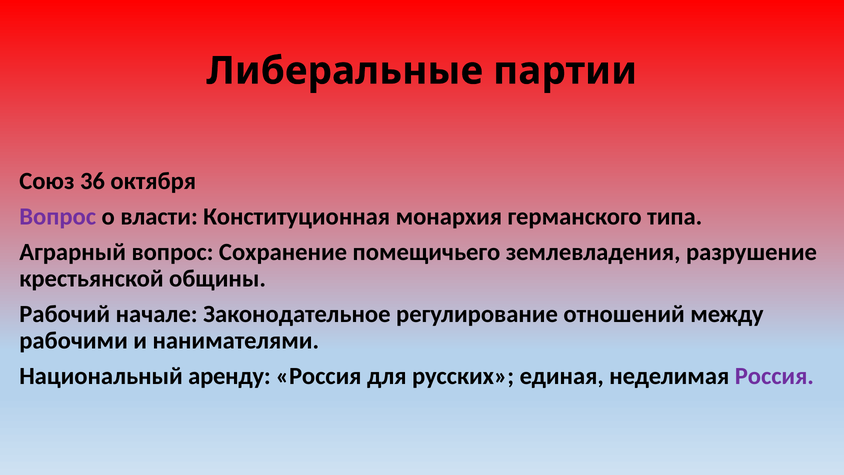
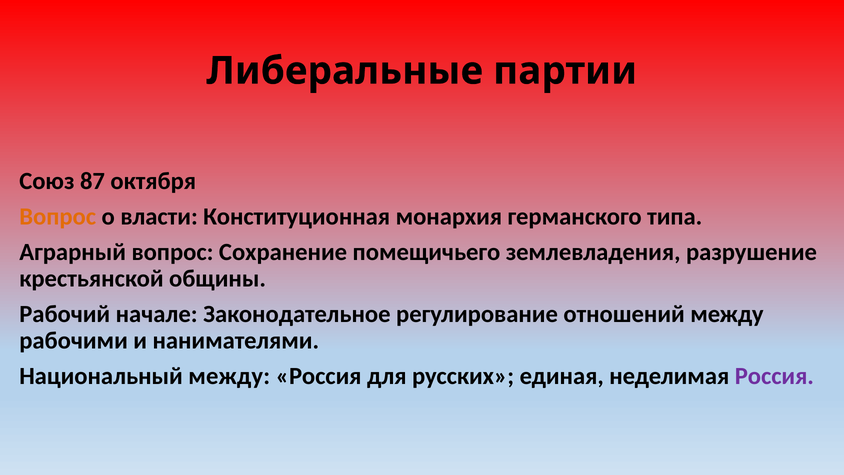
36: 36 -> 87 (92, 181)
Вопрос colour: purple -> orange (58, 216)
Национальный аренду: аренду -> между (229, 376)
